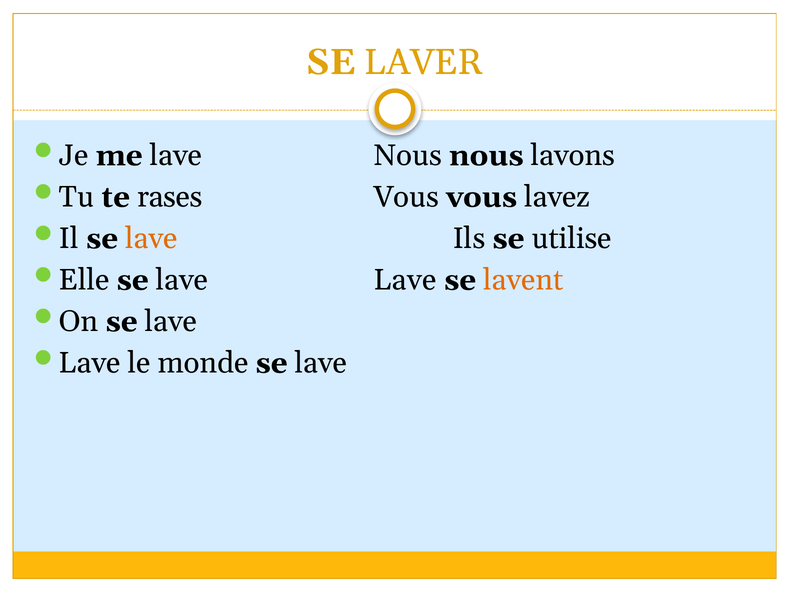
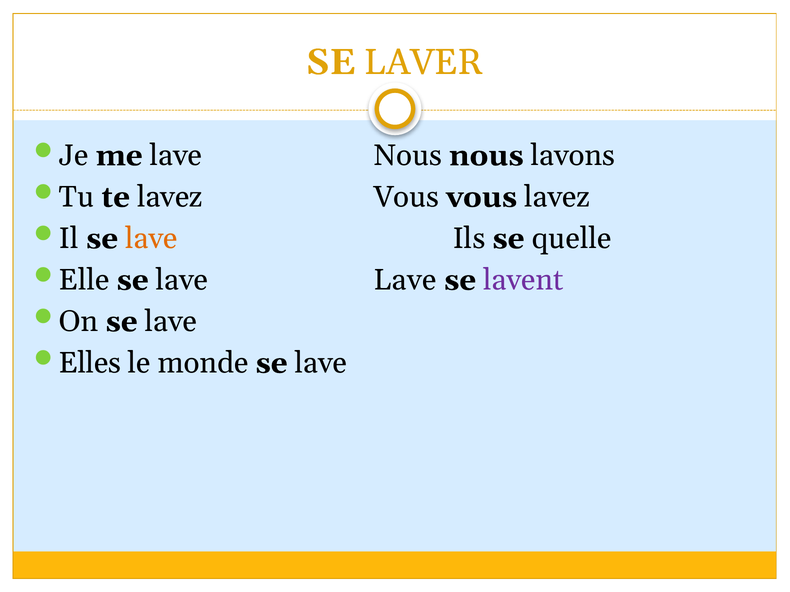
te rases: rases -> lavez (170, 197)
utilise: utilise -> quelle (572, 239)
lavent colour: orange -> purple (523, 280)
Lave: Lave -> Elles (90, 363)
